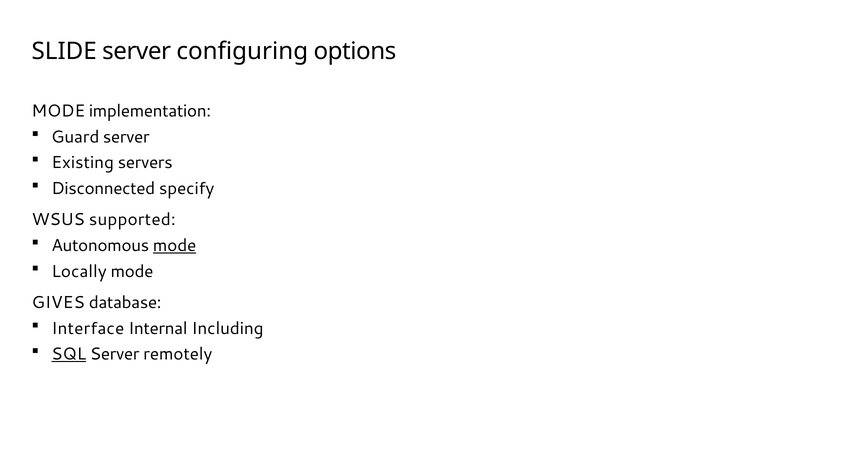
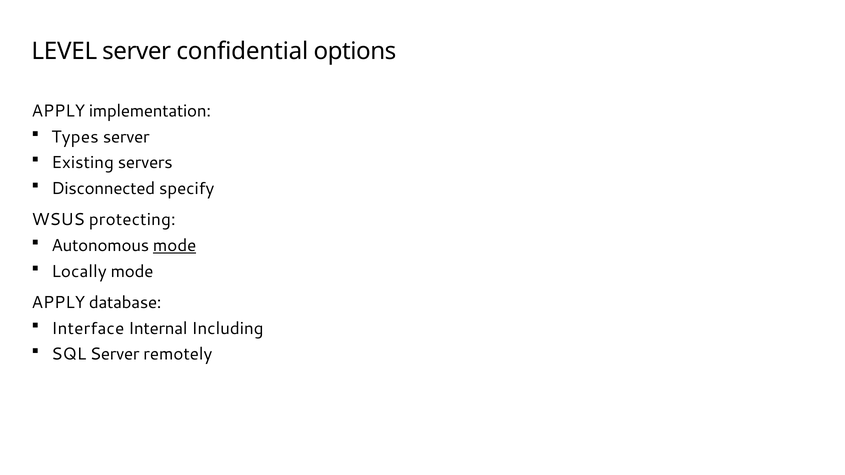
SLIDE: SLIDE -> LEVEL (64, 51)
configuring: configuring -> confidential (242, 51)
MODE: MODE -> APPLY (58, 111)
Guard: Guard -> Types (75, 137)
supported: supported -> protecting (132, 220)
GIVES: GIVES -> APPLY (58, 303)
SQL underline: present -> none (69, 354)
